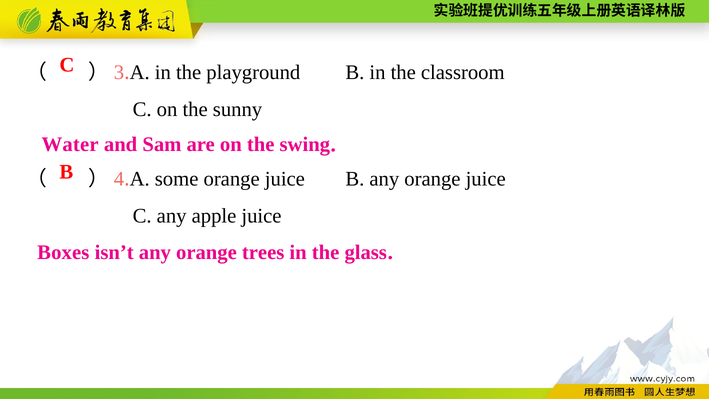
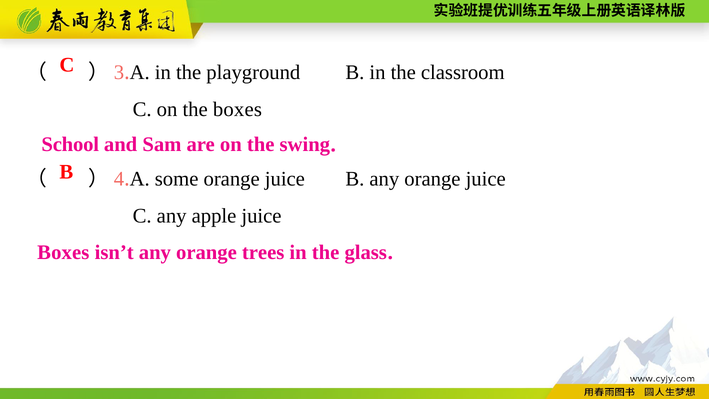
the sunny: sunny -> boxes (237, 110)
Water: Water -> School (70, 145)
